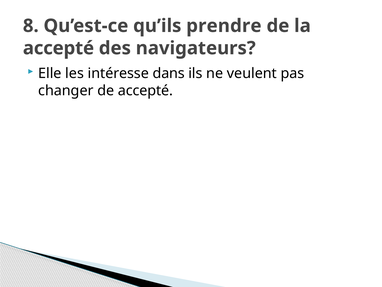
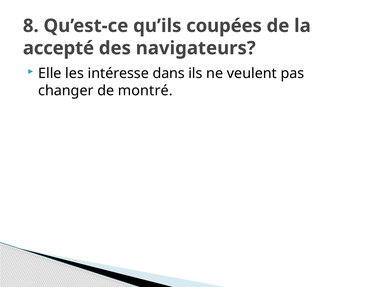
prendre: prendre -> coupées (224, 26)
de accepté: accepté -> montré (145, 91)
